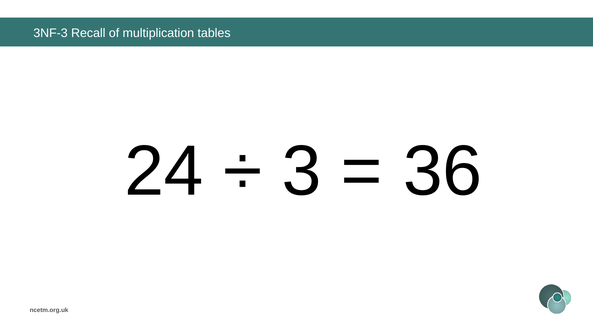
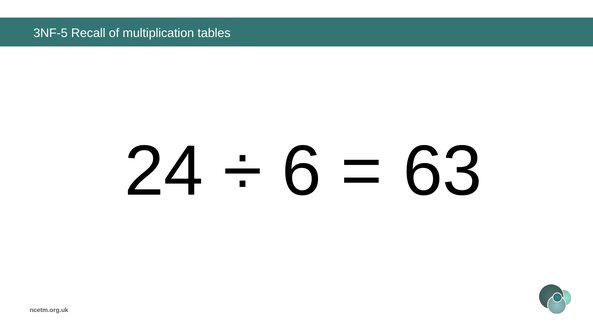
3NF-3: 3NF-3 -> 3NF-5 (51, 33)
3: 3 -> 6 (301, 171)
36: 36 -> 63 (443, 171)
